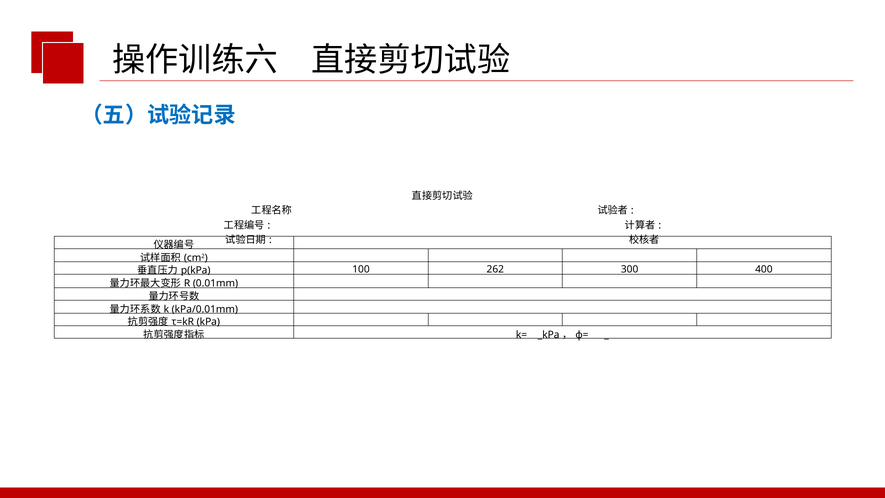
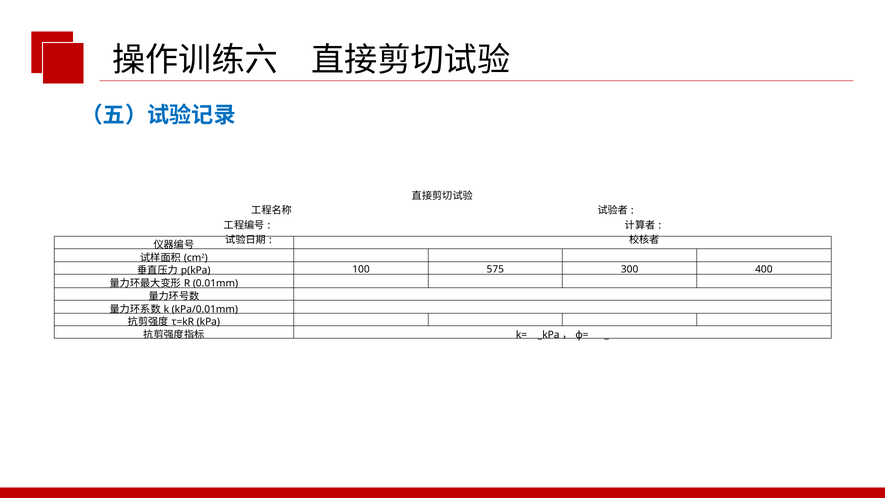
262: 262 -> 575 (495, 269)
